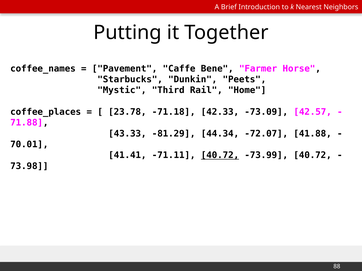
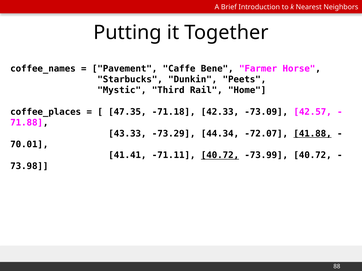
23.78: 23.78 -> 47.35 (127, 112)
-81.29: -81.29 -> -73.29 (174, 134)
41.88 underline: none -> present (313, 134)
